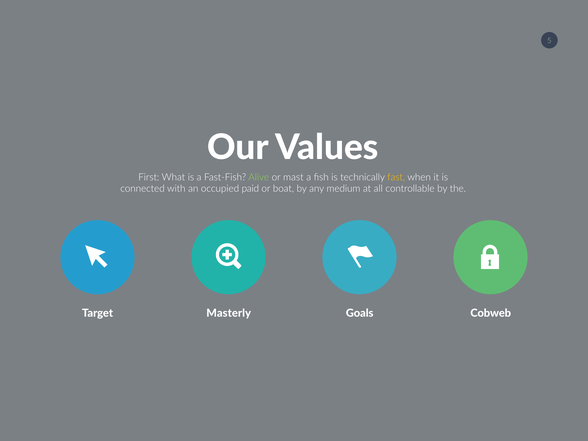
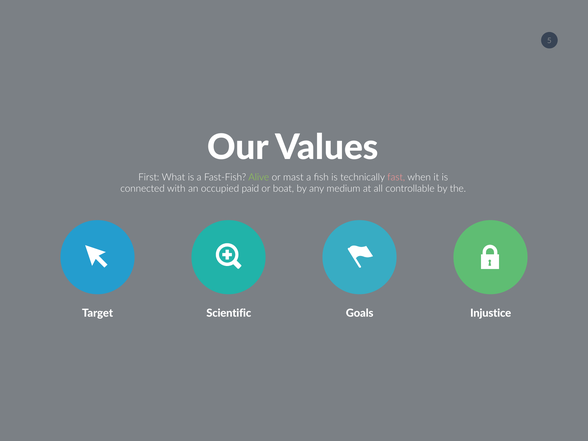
fast colour: yellow -> pink (396, 177)
Masterly: Masterly -> Scientific (229, 313)
Cobweb: Cobweb -> Injustice (491, 313)
